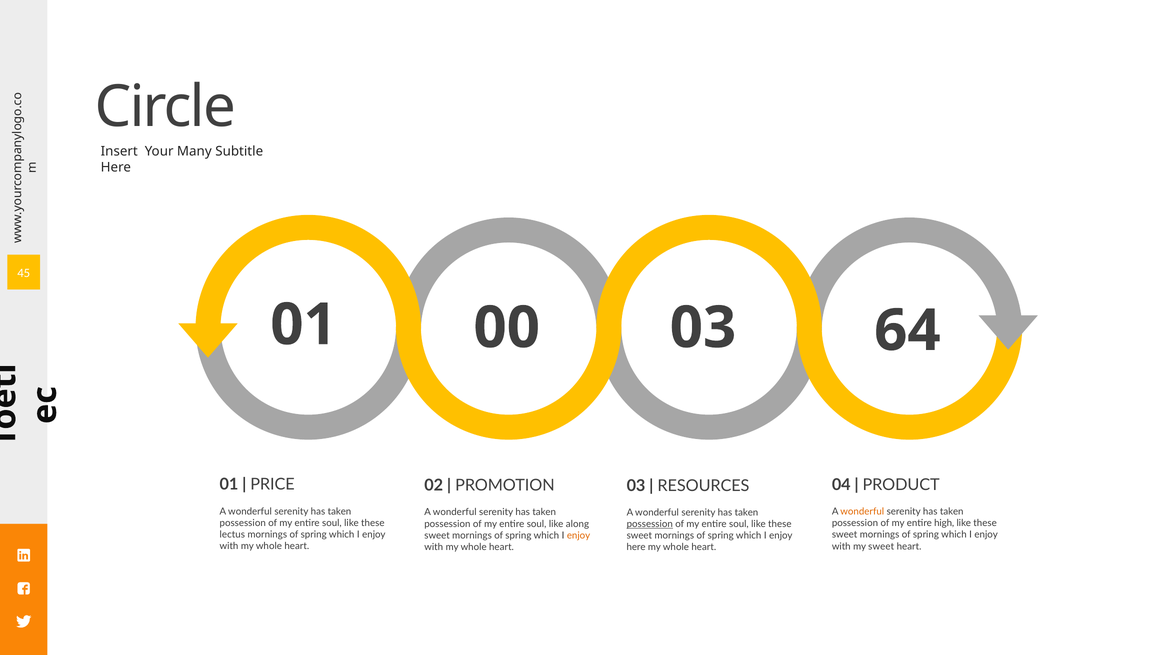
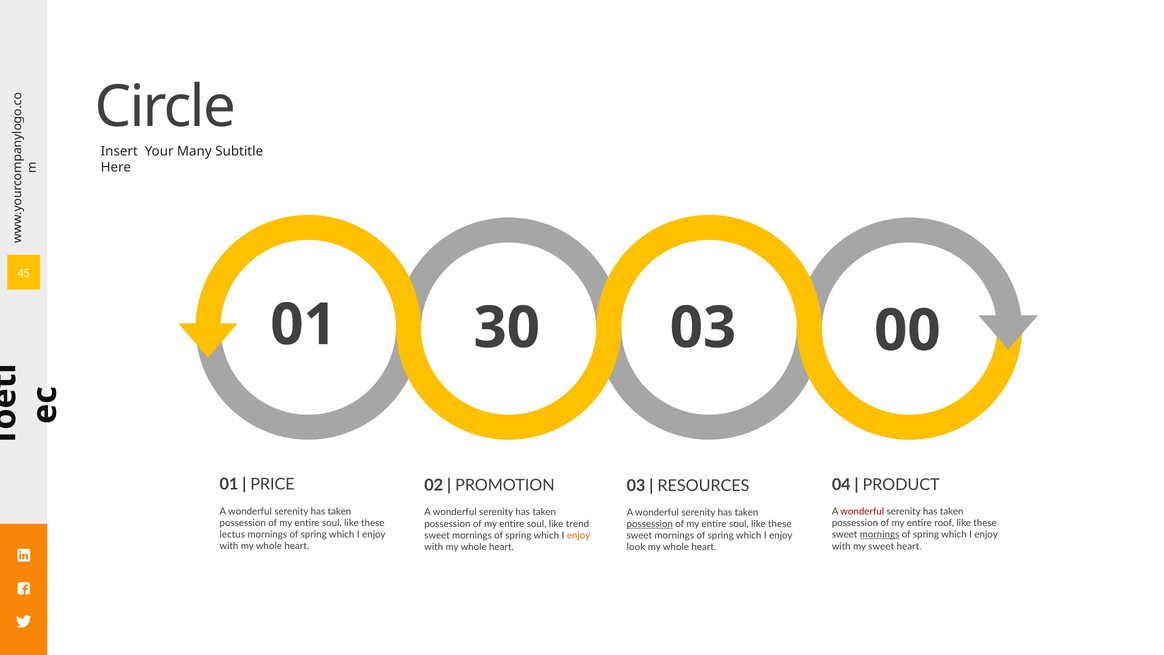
00: 00 -> 30 (507, 328)
64: 64 -> 00 (907, 331)
wonderful colour: orange -> red (862, 511)
high: high -> roof (944, 523)
along: along -> trend (577, 524)
mornings underline: none -> present (880, 534)
here: here -> look (636, 547)
